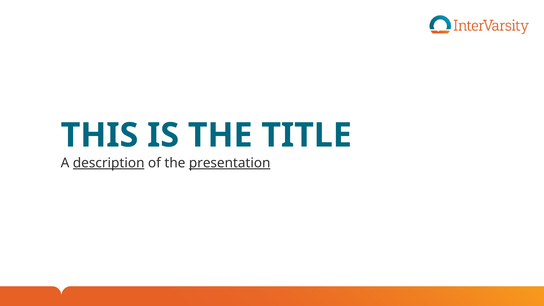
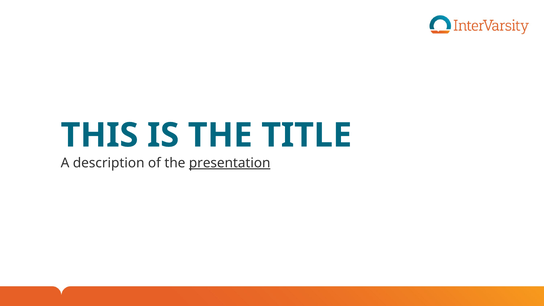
description underline: present -> none (109, 163)
